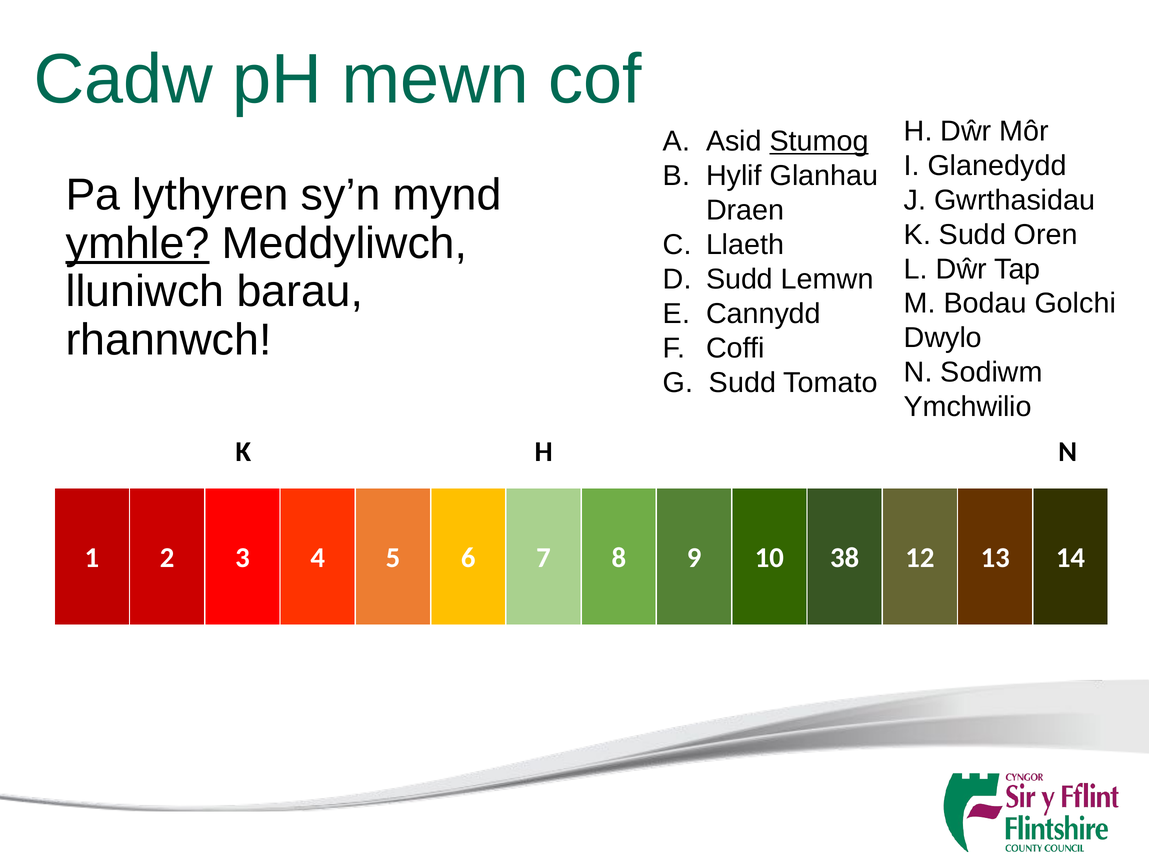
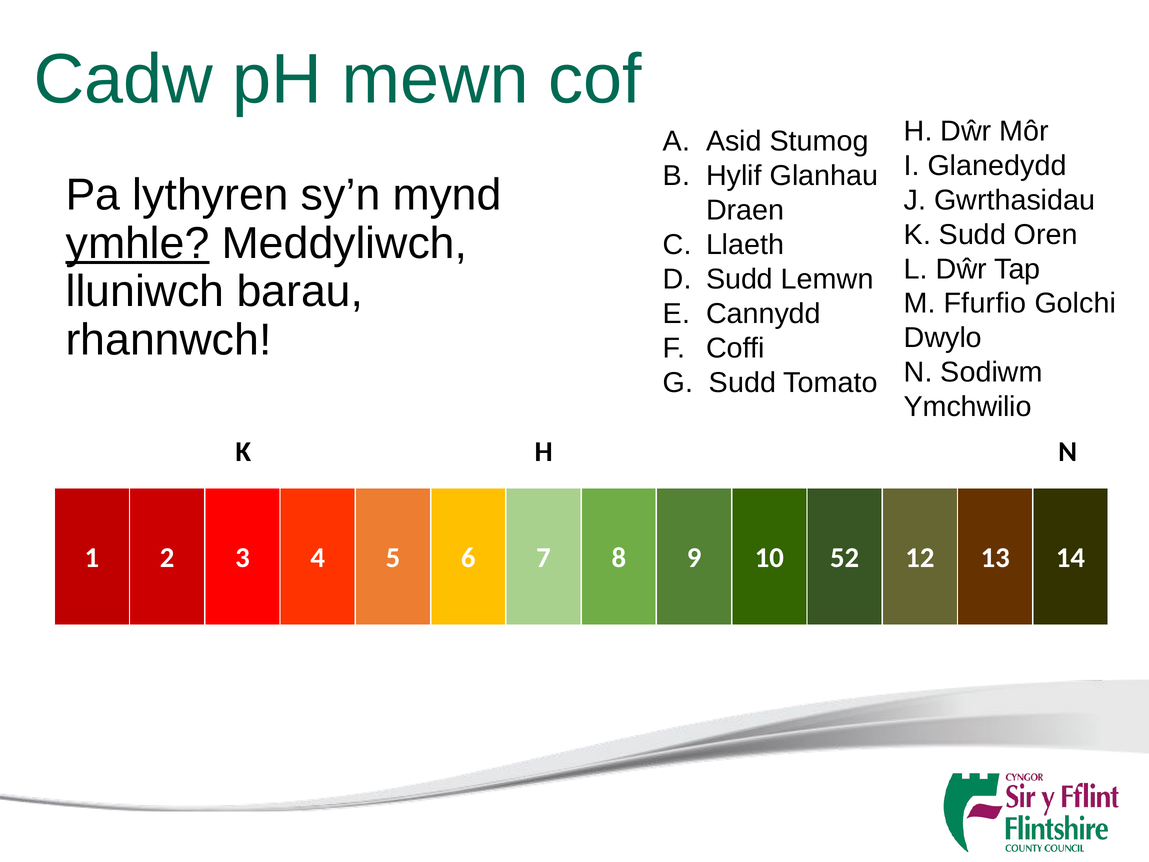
Stumog underline: present -> none (819, 141)
Bodau: Bodau -> Ffurfio (985, 303)
38: 38 -> 52 (845, 557)
